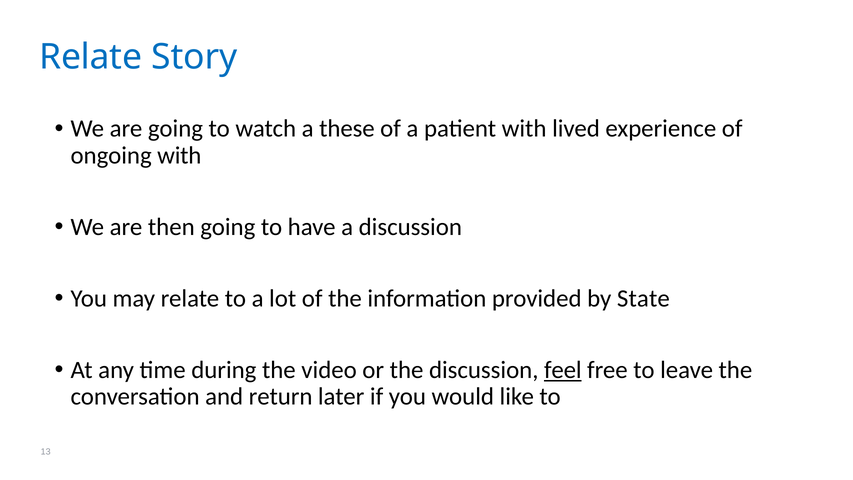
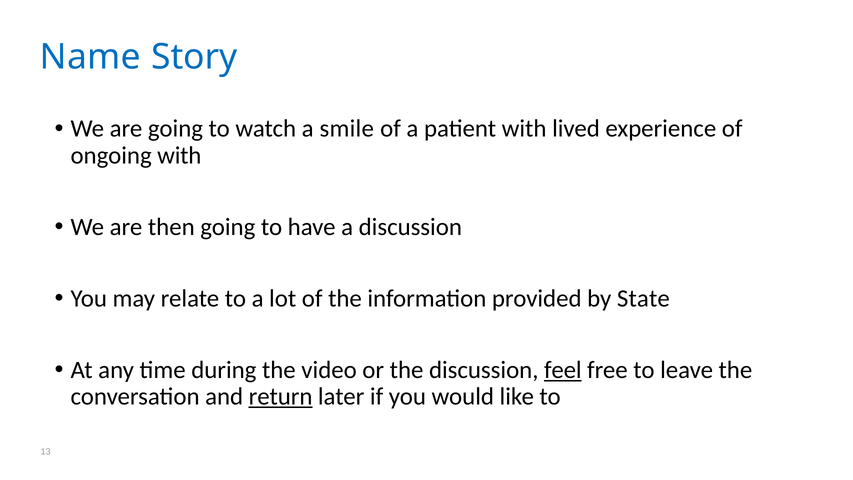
Relate: Relate -> Name (90, 57)
these: these -> smile (347, 129)
return underline: none -> present (281, 397)
